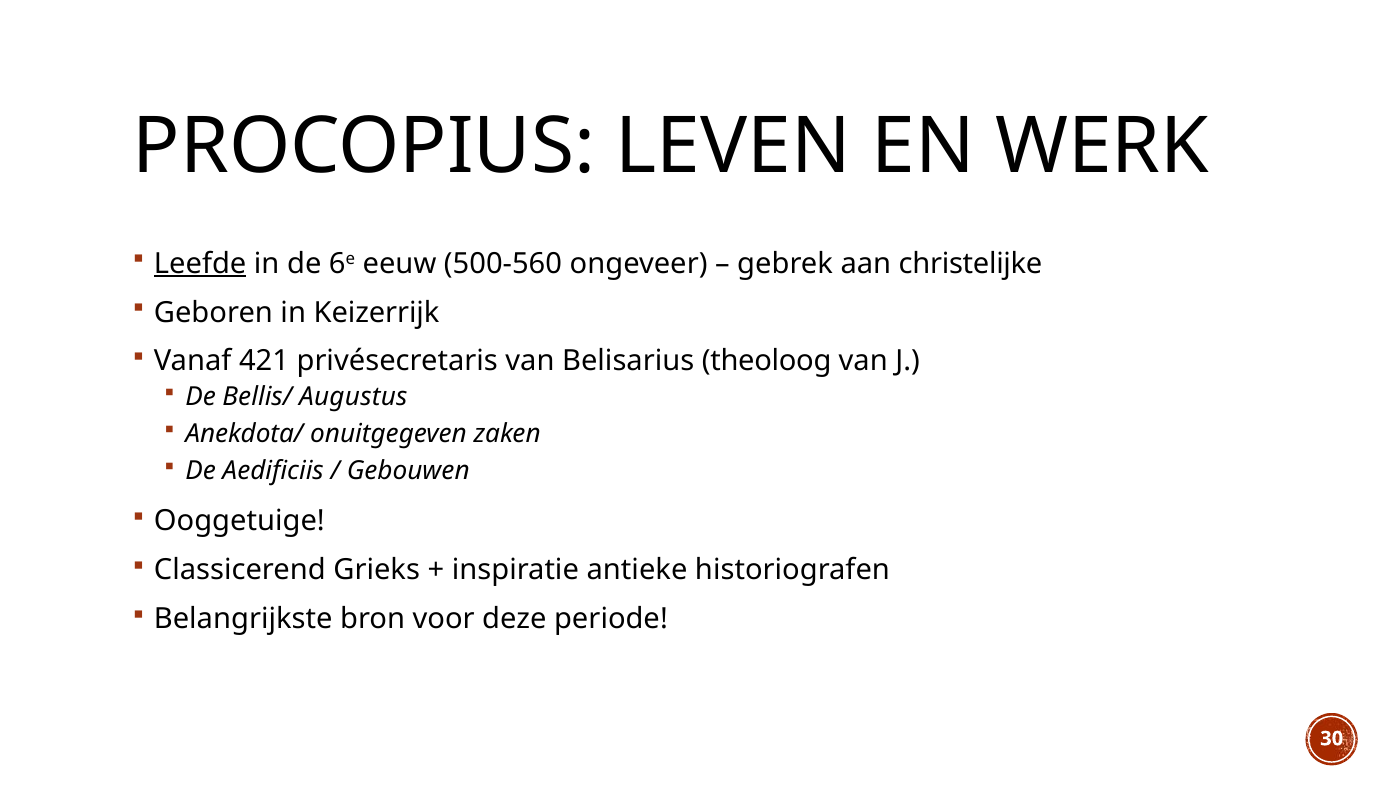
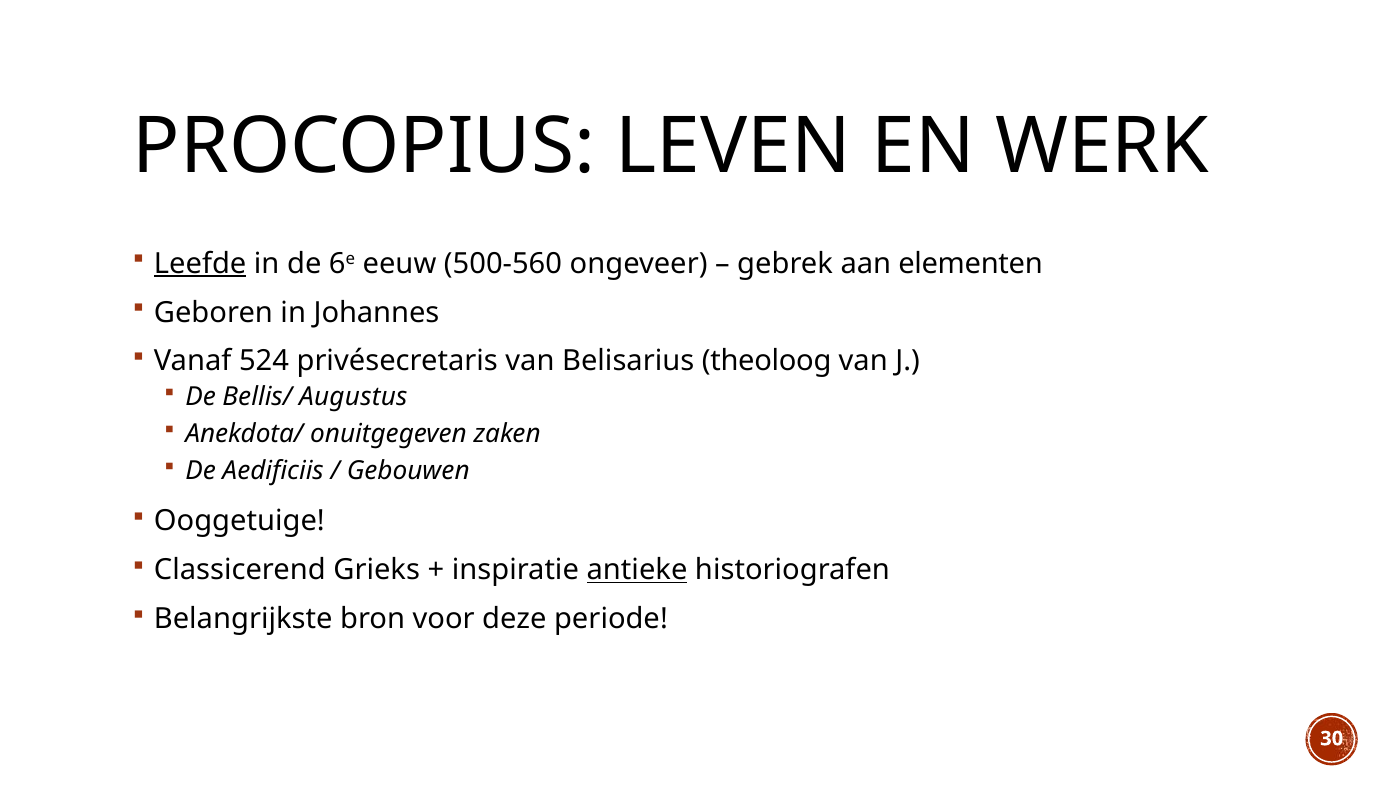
christelijke: christelijke -> elementen (971, 264)
Keizerrijk: Keizerrijk -> Johannes (377, 313)
421: 421 -> 524 (264, 361)
antieke underline: none -> present (637, 570)
